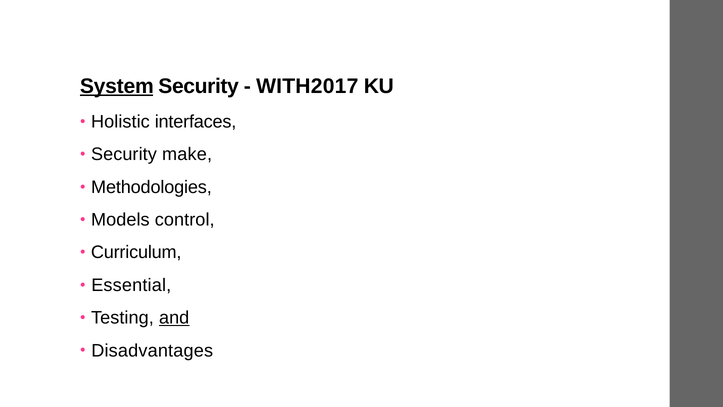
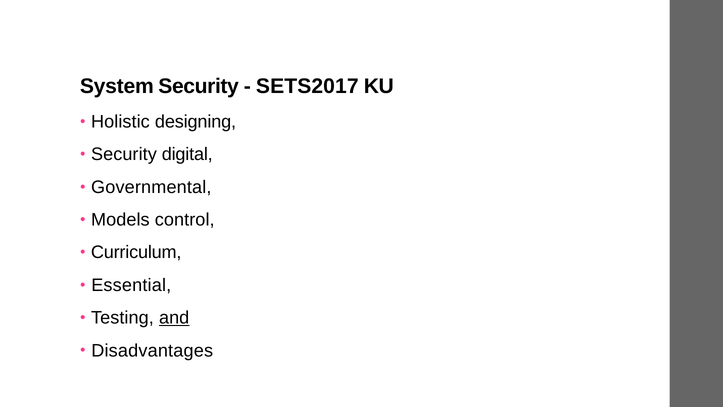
System underline: present -> none (117, 86)
WITH2017: WITH2017 -> SETS2017 (307, 86)
interfaces: interfaces -> designing (196, 122)
make: make -> digital (187, 154)
Methodologies: Methodologies -> Governmental (151, 187)
